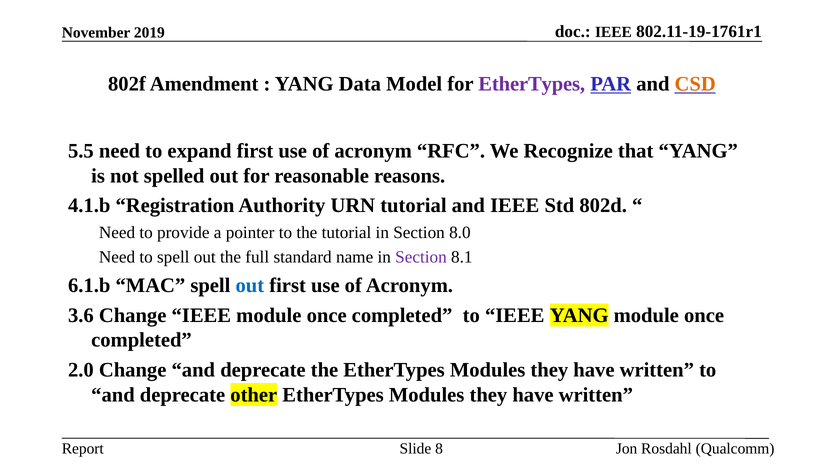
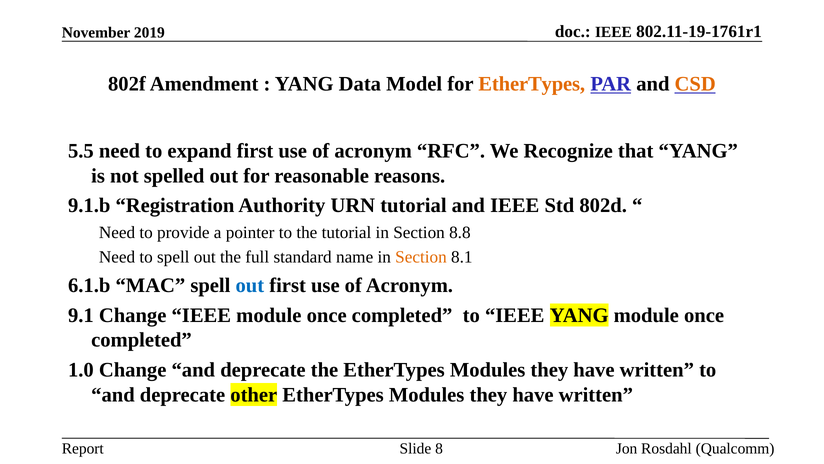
EtherTypes colour: purple -> orange (532, 84)
4.1.b: 4.1.b -> 9.1.b (89, 205)
8.0: 8.0 -> 8.8 (460, 232)
Section colour: purple -> orange (421, 257)
3.6: 3.6 -> 9.1 (81, 315)
2.0: 2.0 -> 1.0 (81, 370)
